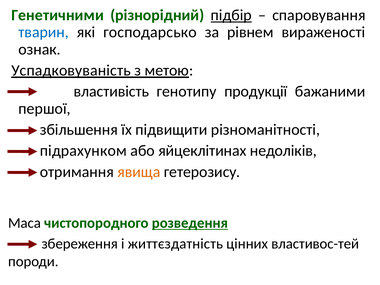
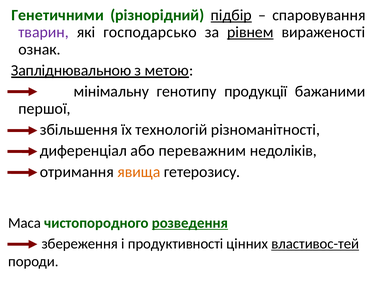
тварин colour: blue -> purple (44, 32)
рівнем underline: none -> present (250, 32)
Успадковуваність: Успадковуваність -> Запліднювальною (71, 70)
властивість: властивість -> мінімальну (111, 91)
підвищити: підвищити -> технологій (171, 130)
підрахунком: підрахунком -> диференціал (83, 151)
яйцеклітинах: яйцеклітинах -> переважним (202, 151)
життєздатність: життєздатність -> продуктивності (176, 244)
властивос-тей underline: none -> present (315, 244)
